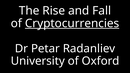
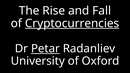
Petar underline: none -> present (45, 49)
